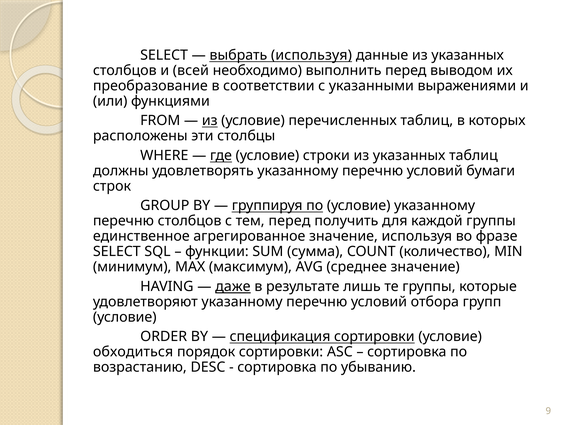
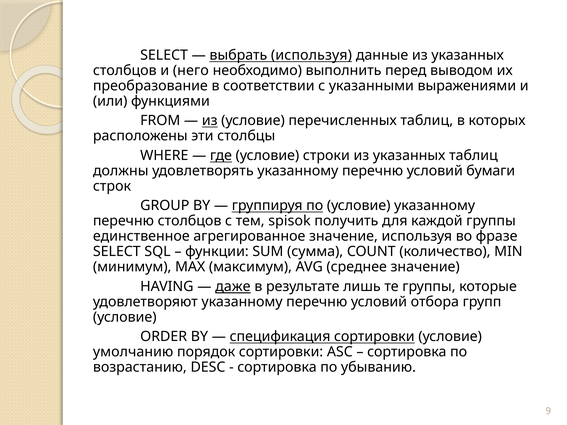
всей: всей -> него (191, 71)
тем перед: перед -> spisok (289, 221)
обходиться: обходиться -> умолчанию (133, 352)
